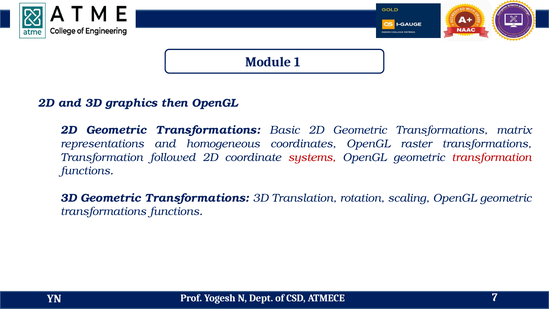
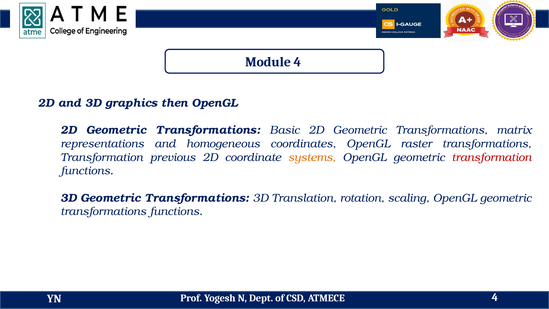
Module 1: 1 -> 4 (297, 62)
followed: followed -> previous (173, 157)
systems colour: red -> orange (312, 157)
YN 7: 7 -> 4 (495, 297)
